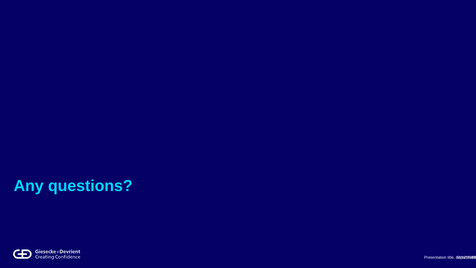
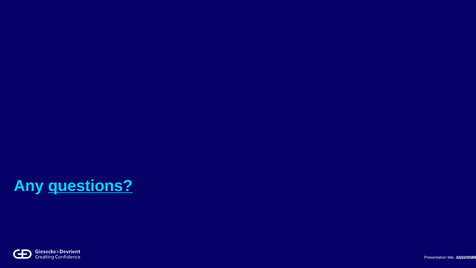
questions underline: none -> present (90, 186)
